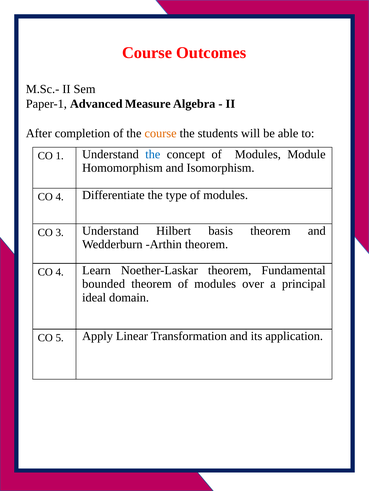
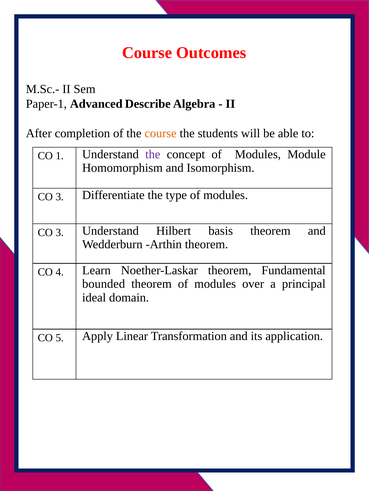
Measure: Measure -> Describe (148, 104)
the colour: blue -> purple (153, 155)
4: 4 -> 3 (60, 197)
